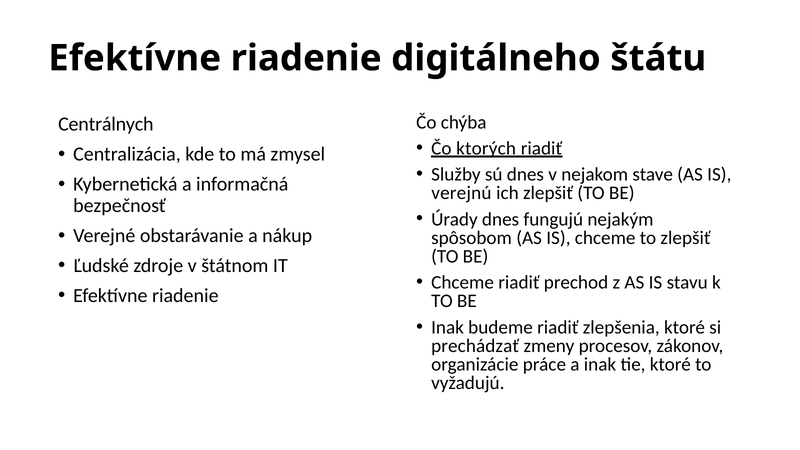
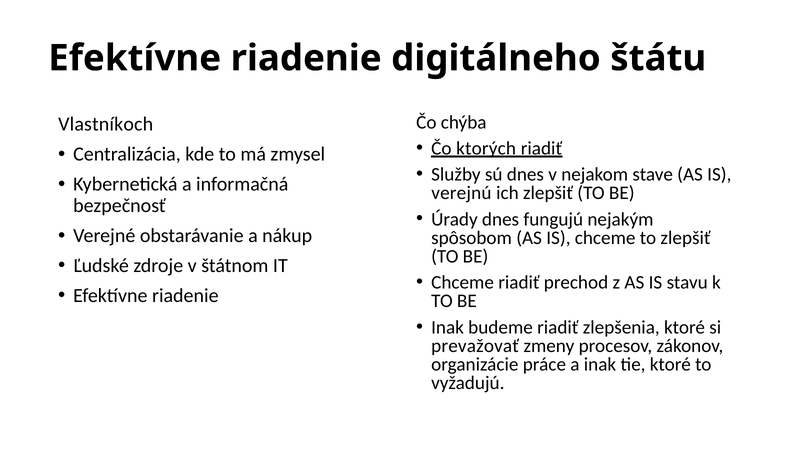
Centrálnych: Centrálnych -> Vlastníkoch (106, 124)
prechádzať: prechádzať -> prevažovať (475, 346)
